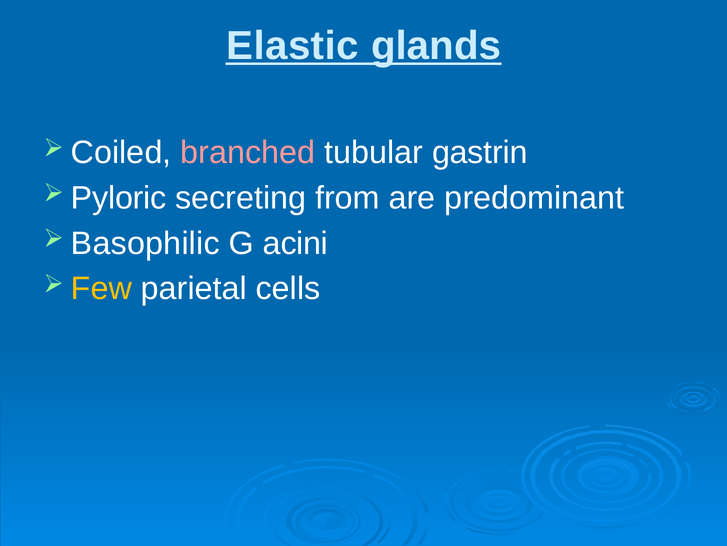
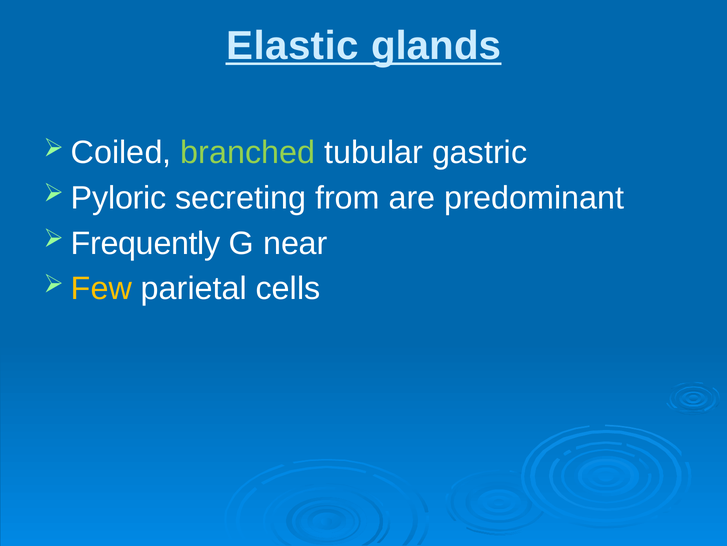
branched colour: pink -> light green (248, 153)
gastrin: gastrin -> gastric (480, 153)
Basophilic: Basophilic -> Frequently (146, 243)
acini: acini -> near (295, 243)
